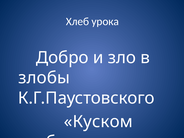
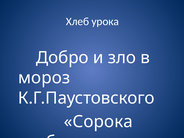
злобы: злобы -> мороз (44, 78)
Куском: Куском -> Сорока (98, 122)
